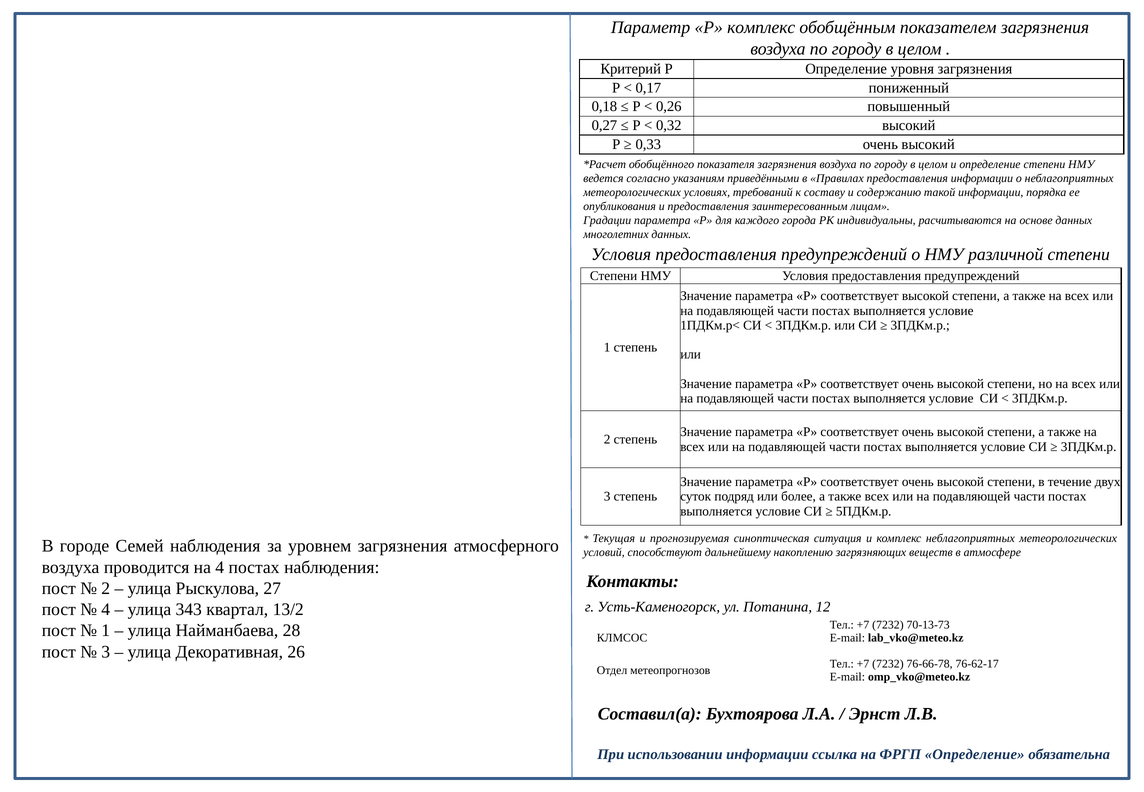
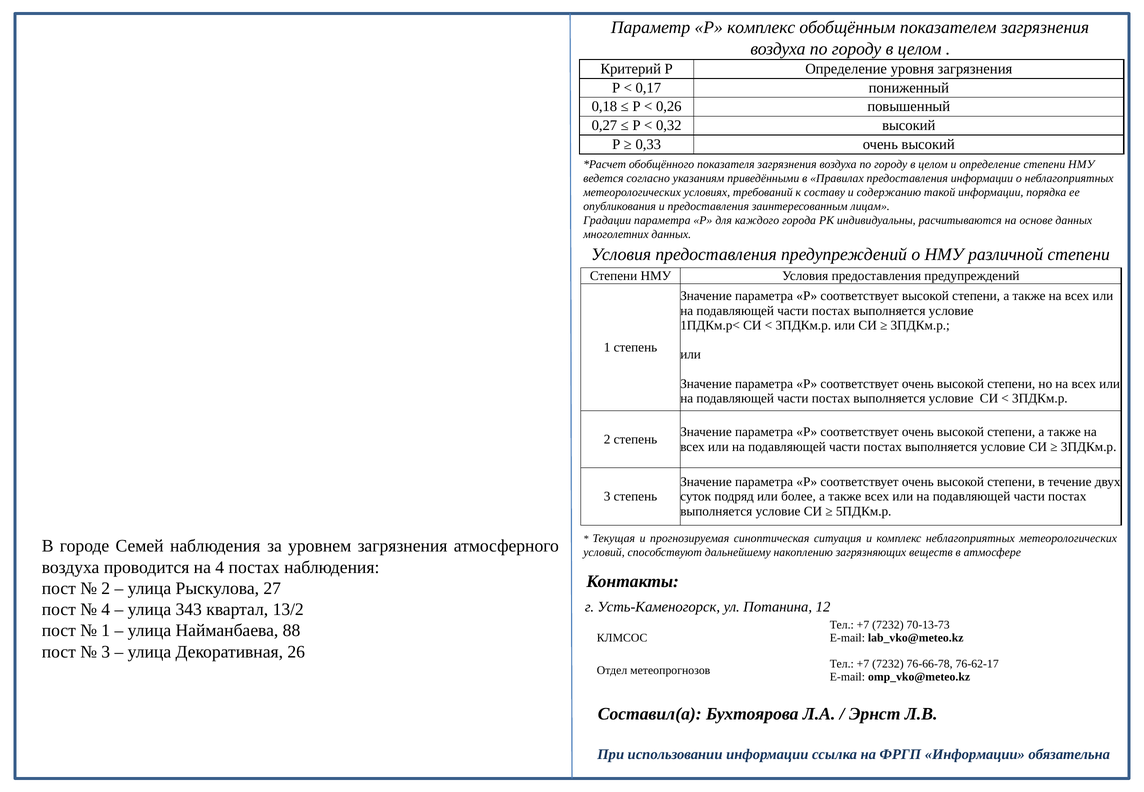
28: 28 -> 88 (292, 631)
ФРГП Определение: Определение -> Информации (975, 754)
